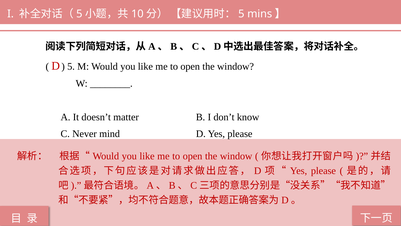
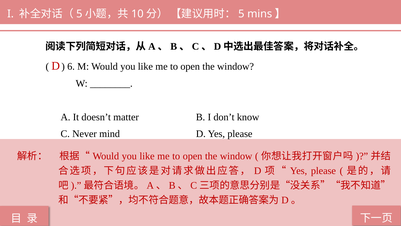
5: 5 -> 6 (71, 66)
